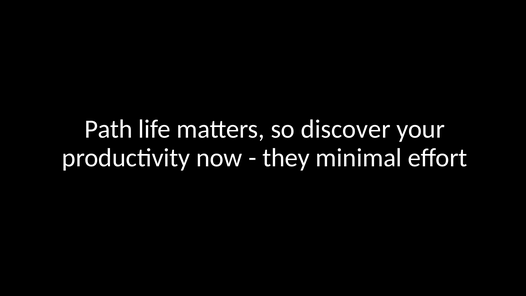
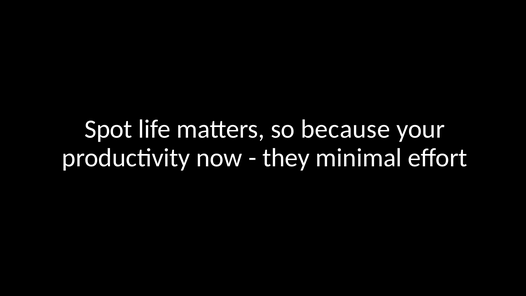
Path: Path -> Spot (108, 129)
discover: discover -> because (346, 129)
